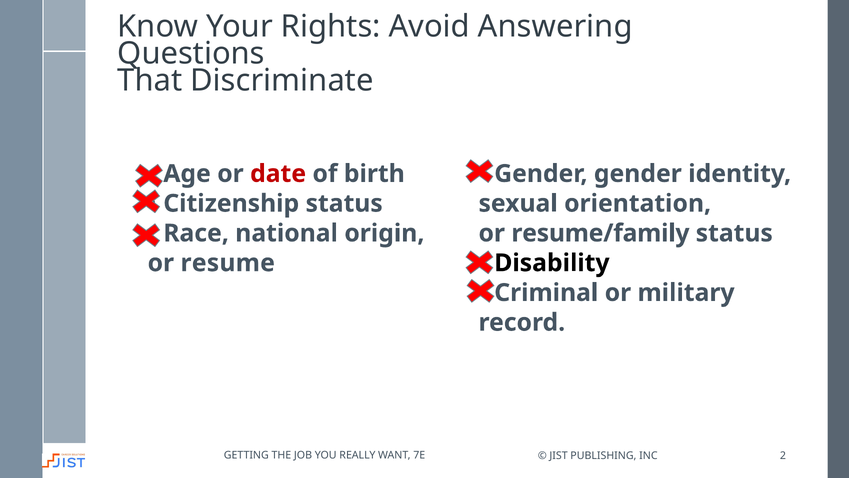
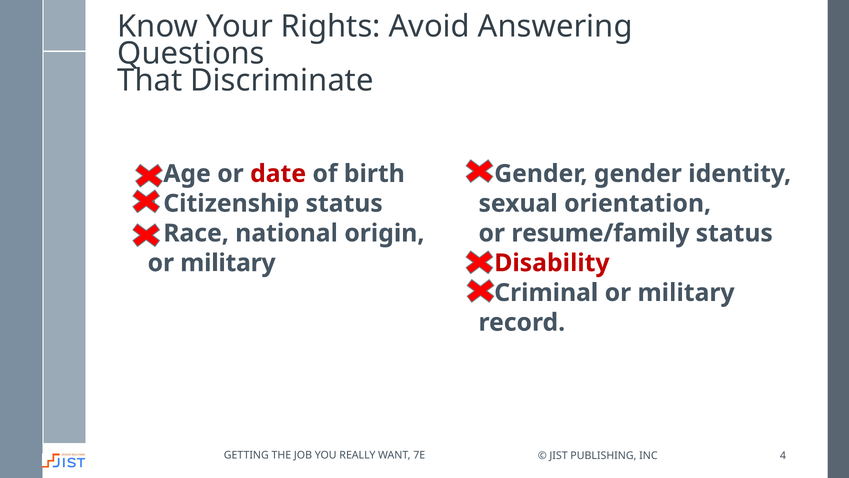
Disability colour: black -> red (552, 263)
resume: resume -> military (228, 263)
2: 2 -> 4 (783, 455)
